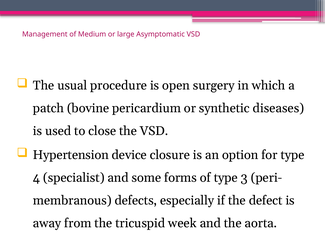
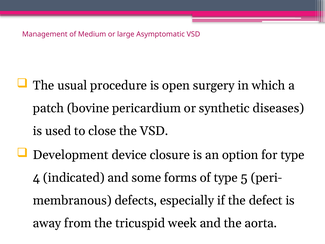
Hypertension: Hypertension -> Development (71, 155)
specialist: specialist -> indicated (74, 177)
3: 3 -> 5 (244, 177)
